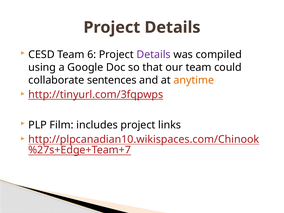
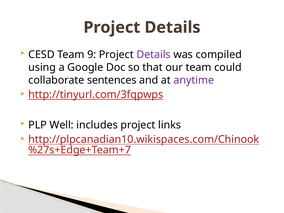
6: 6 -> 9 (92, 55)
anytime colour: orange -> purple (194, 80)
Film: Film -> Well (62, 125)
